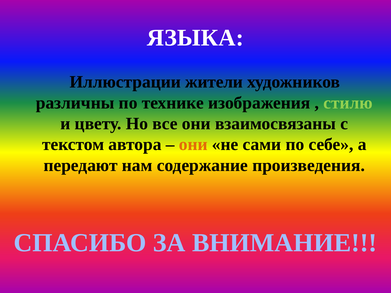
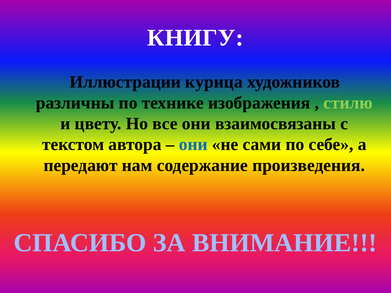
ЯЗЫКА: ЯЗЫКА -> КНИГУ (195, 38)
жители: жители -> курица (214, 82)
они colour: orange -> blue (193, 145)
